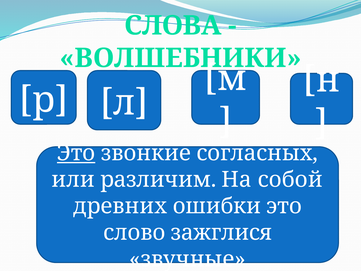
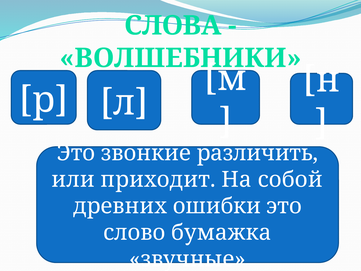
Это underline: present -> none (76, 153)
согласных: согласных -> различить (257, 153)
различим: различим -> приходит (158, 180)
зажглися: зажглися -> бумажка (221, 232)
